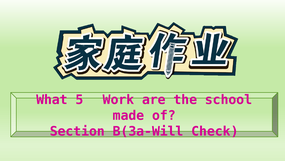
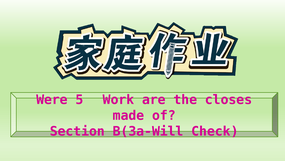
What: What -> Were (52, 99)
school: school -> closes (229, 99)
